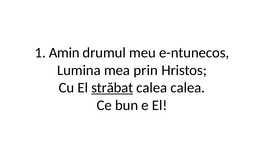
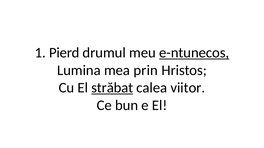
Amin: Amin -> Pierd (64, 53)
e-ntunecos underline: none -> present (194, 53)
calea calea: calea -> viitor (188, 88)
